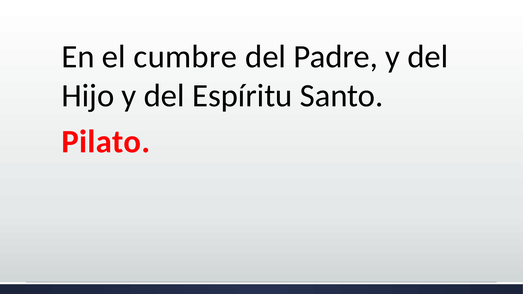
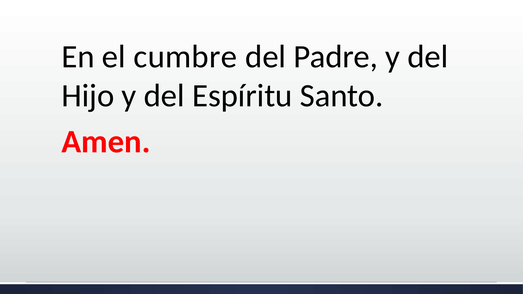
Pilato: Pilato -> Amen (106, 142)
